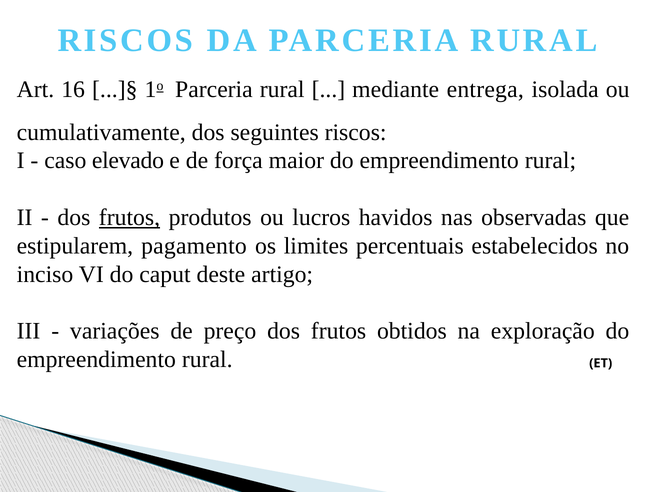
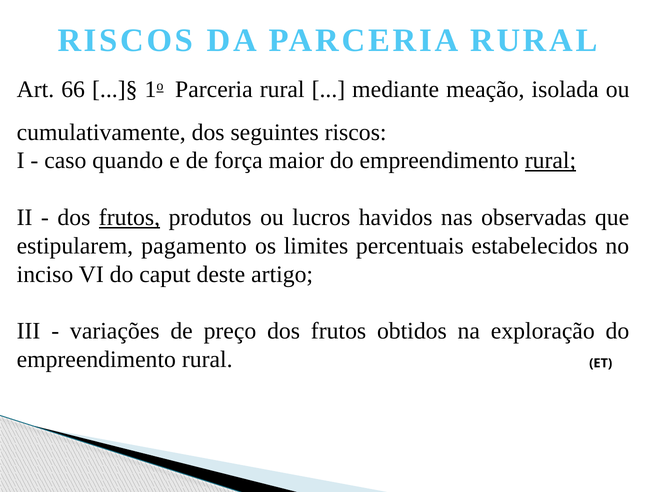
16: 16 -> 66 (73, 90)
entrega: entrega -> meação (485, 90)
elevado: elevado -> quando (128, 161)
rural underline: none -> present (550, 161)
